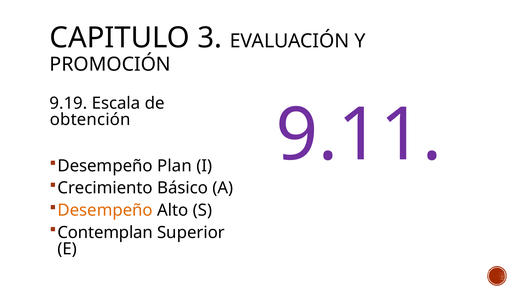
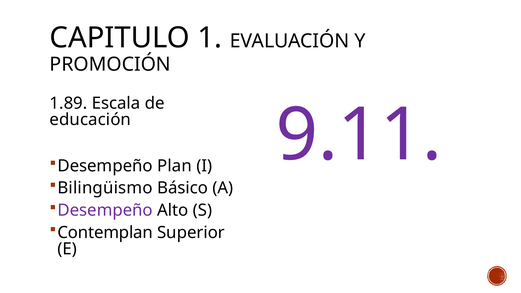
3: 3 -> 1 (210, 38)
9.19: 9.19 -> 1.89 (69, 103)
obtención: obtención -> educación (90, 120)
Crecimiento: Crecimiento -> Bilingüismo (105, 188)
Desempeño colour: orange -> purple (105, 210)
